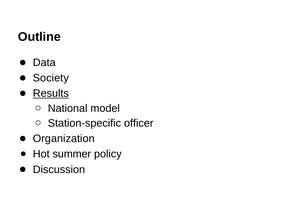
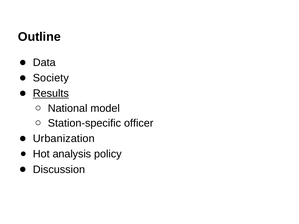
Organization: Organization -> Urbanization (64, 139)
summer: summer -> analysis (72, 154)
